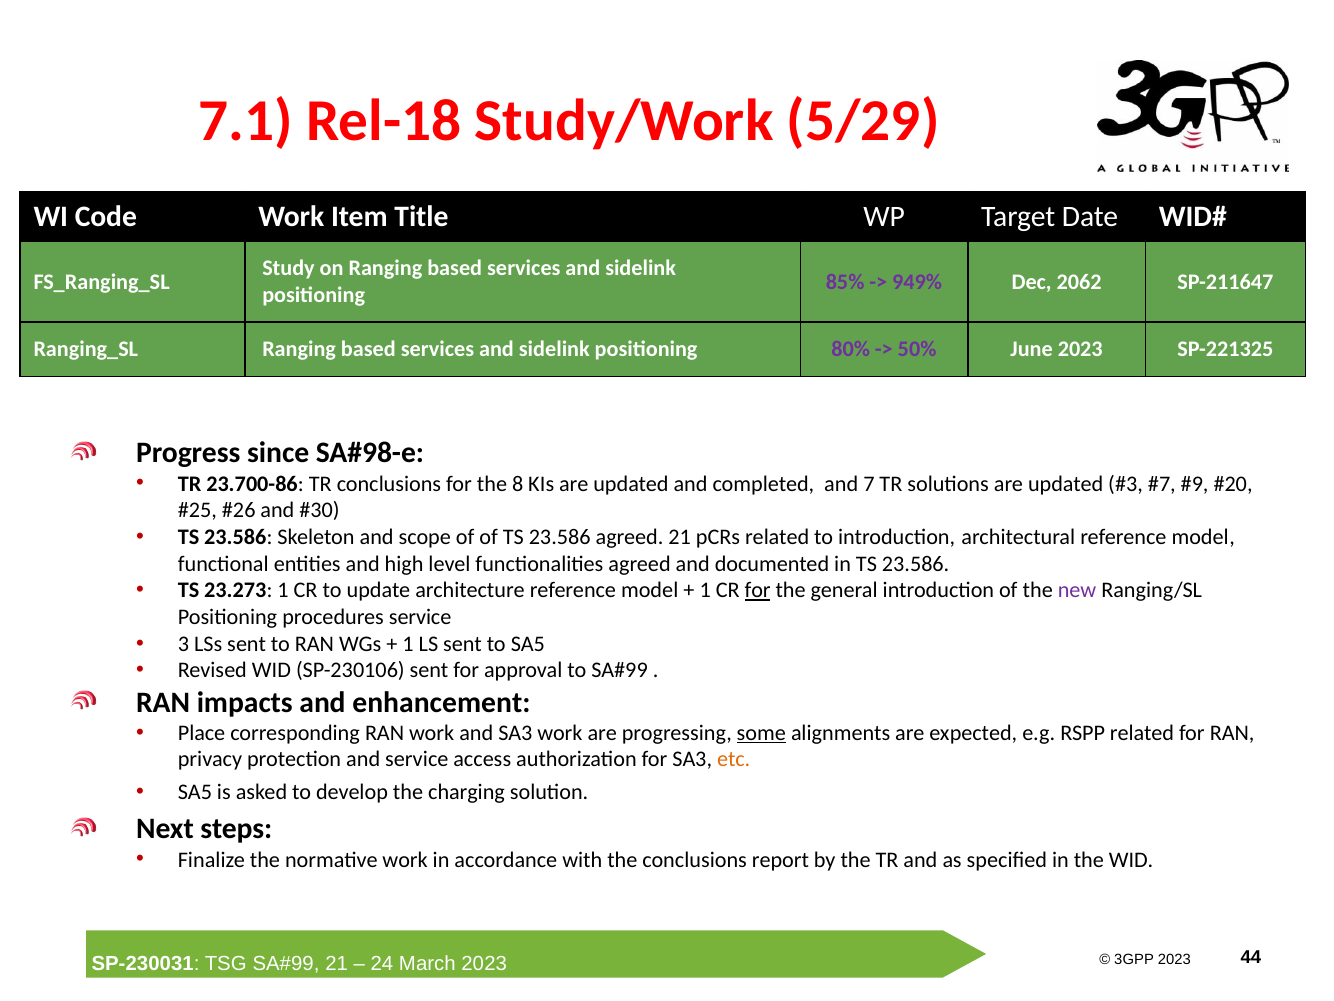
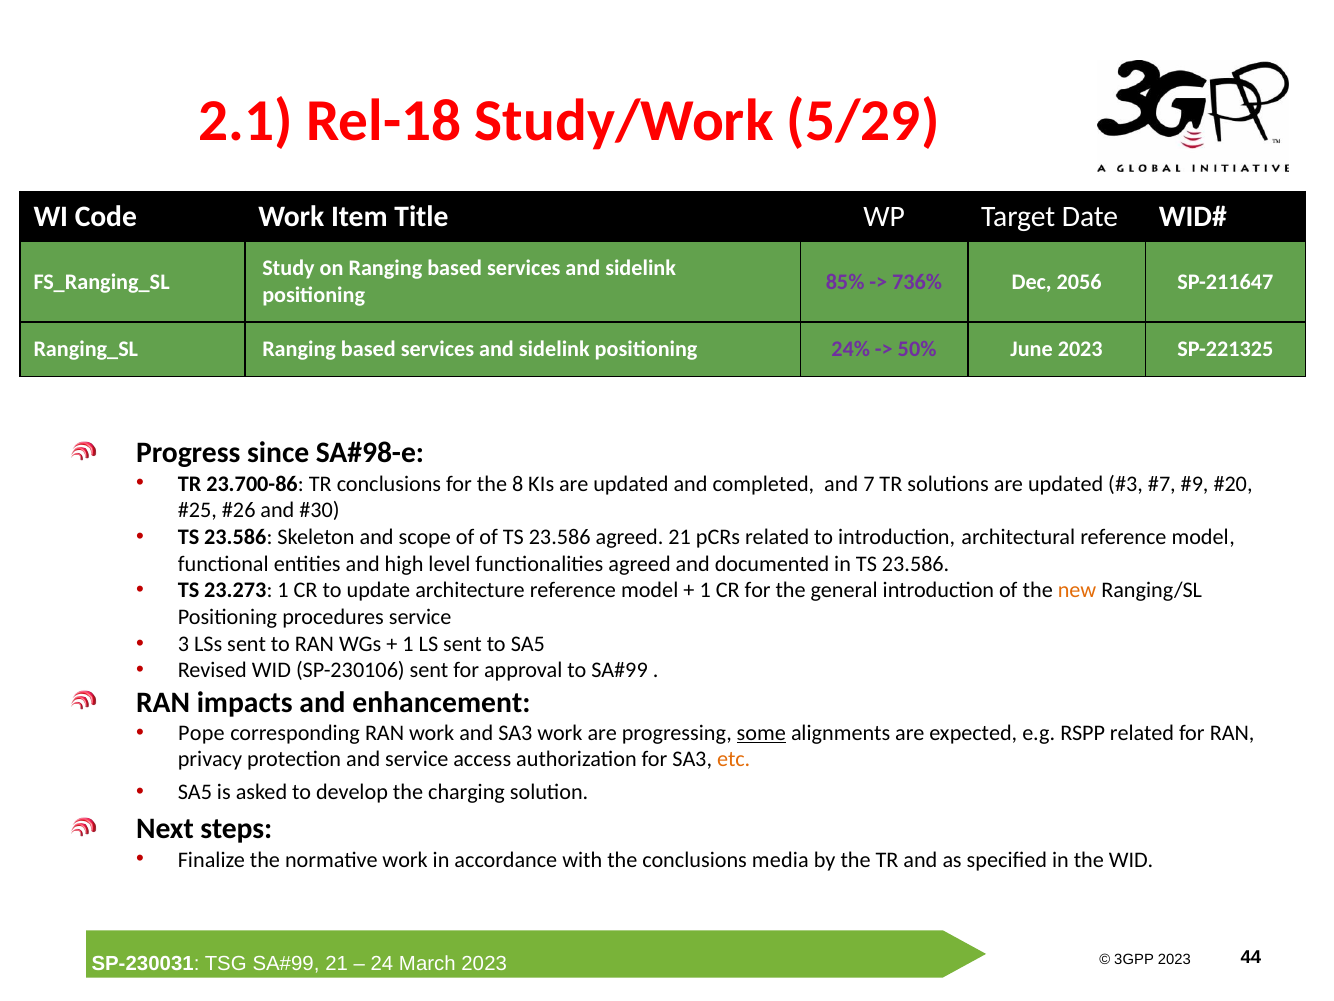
7.1: 7.1 -> 2.1 (246, 121)
949%: 949% -> 736% (917, 282)
2062: 2062 -> 2056 (1079, 282)
80%: 80% -> 24% (851, 349)
for underline: present -> none (758, 590)
new colour: purple -> orange (1077, 590)
Place: Place -> Pope (201, 733)
report: report -> media (780, 859)
